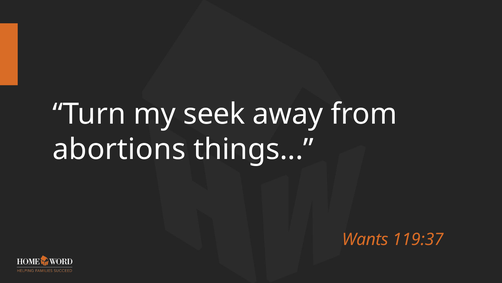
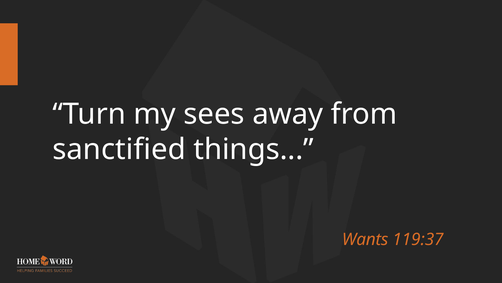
seek: seek -> sees (214, 114)
abortions: abortions -> sanctified (119, 149)
